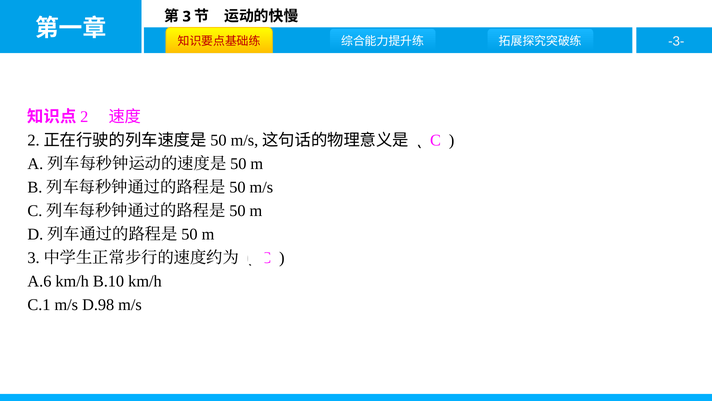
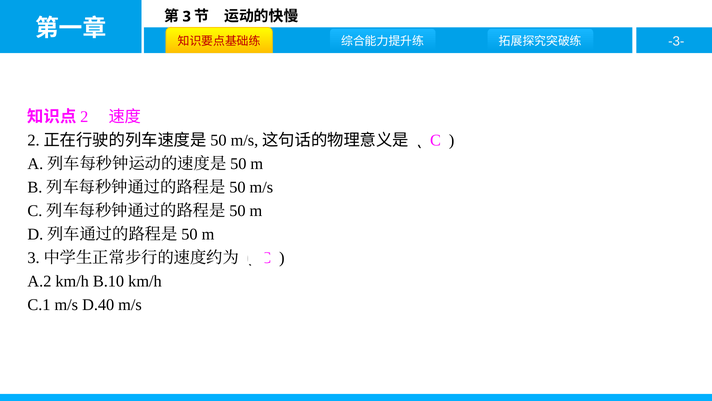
A.6: A.6 -> A.2 (39, 281)
D.98: D.98 -> D.40 (98, 304)
